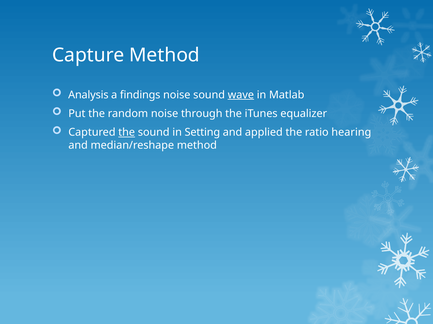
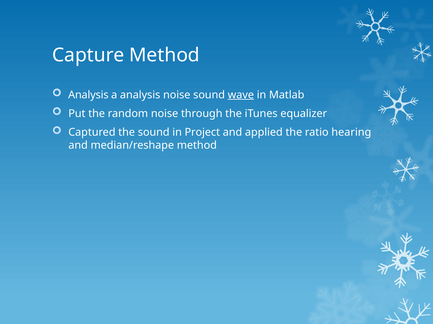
a findings: findings -> analysis (140, 95)
the underline: present -> none (127, 133)
Setting: Setting -> Project (202, 133)
